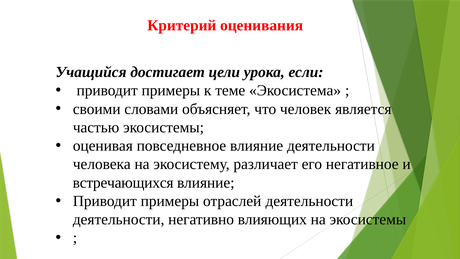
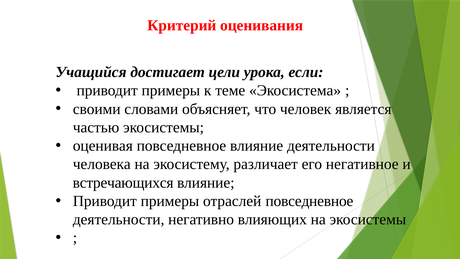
отраслей деятельности: деятельности -> повседневное (309, 201)
